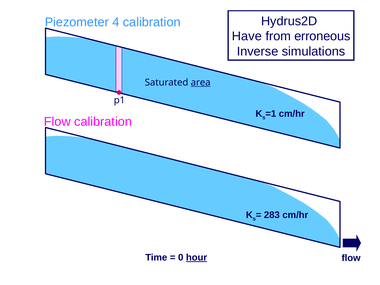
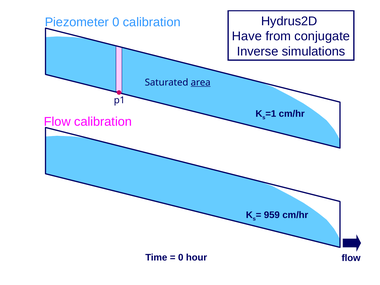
Piezometer 4: 4 -> 0 (116, 22)
erroneous: erroneous -> conjugate (322, 36)
283: 283 -> 959 (272, 215)
hour underline: present -> none (197, 258)
